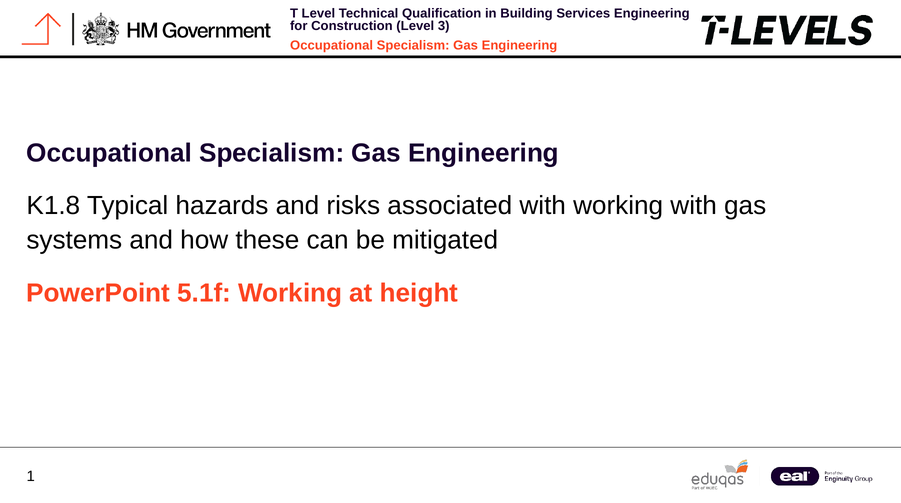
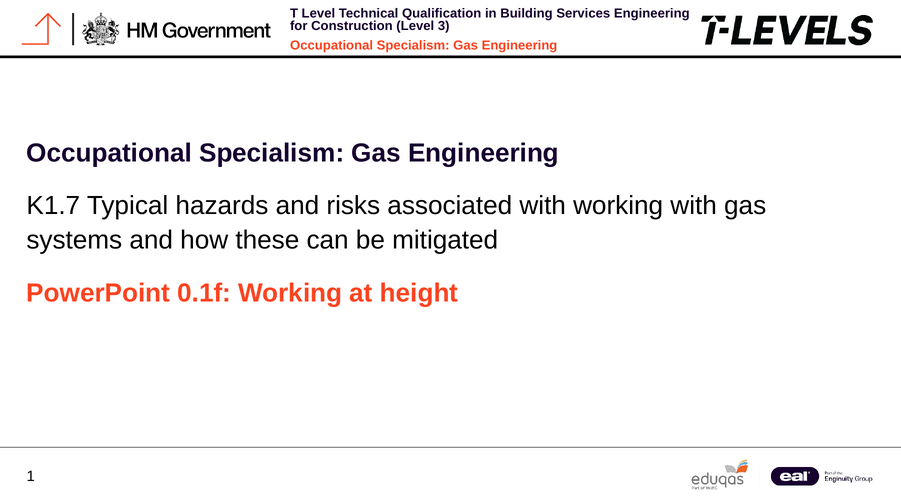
K1.8: K1.8 -> K1.7 (53, 206)
5.1f: 5.1f -> 0.1f (204, 293)
